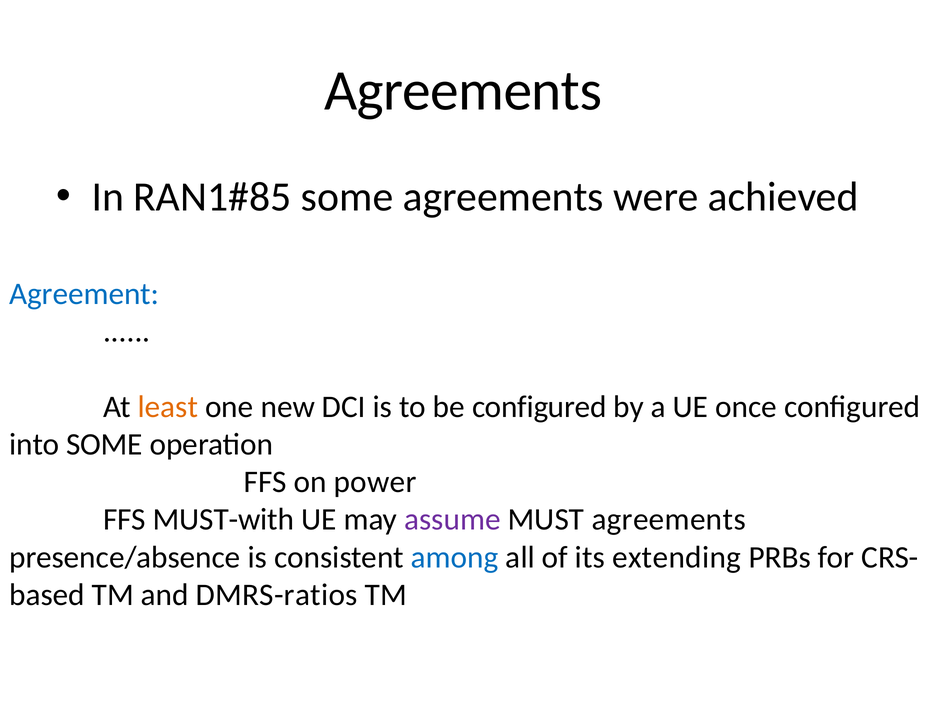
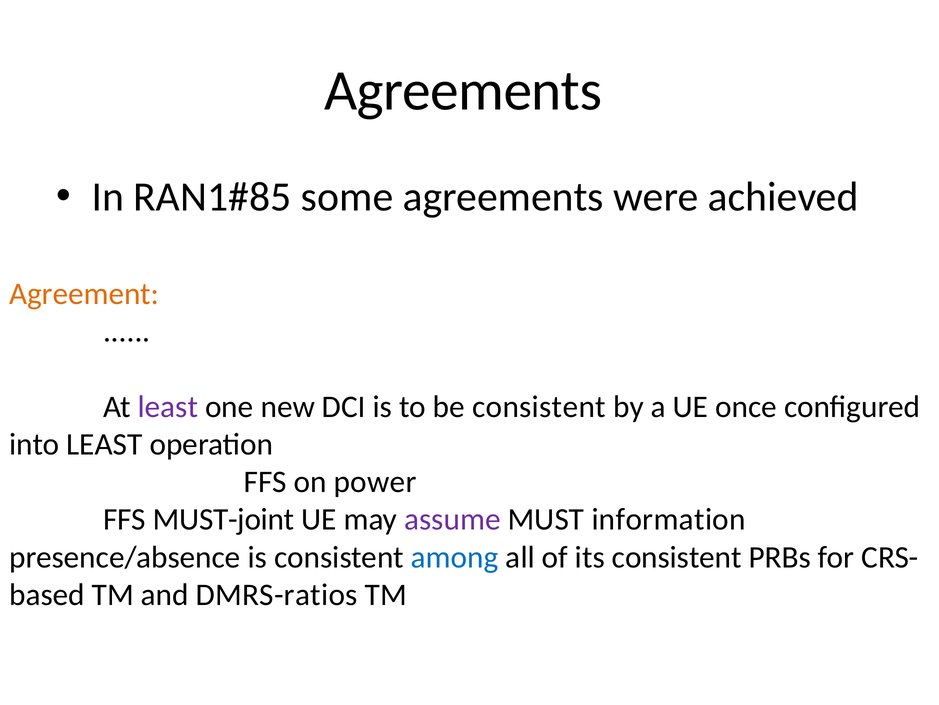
Agreement colour: blue -> orange (84, 294)
least colour: orange -> purple (168, 406)
be configured: configured -> consistent (539, 406)
into SOME: SOME -> LEAST (104, 444)
MUST-with: MUST-with -> MUST-joint (224, 519)
MUST agreements: agreements -> information (669, 519)
its extending: extending -> consistent (677, 557)
